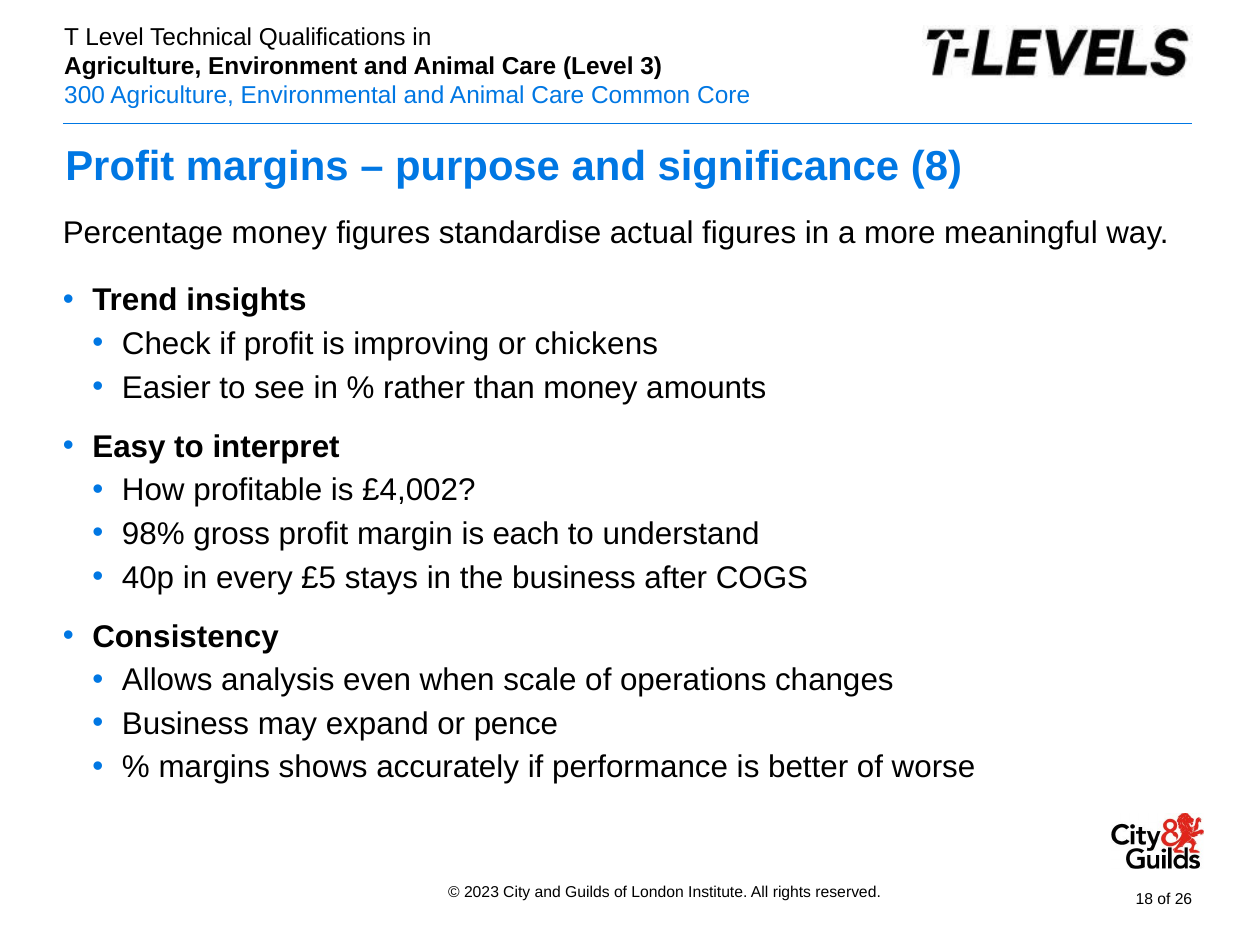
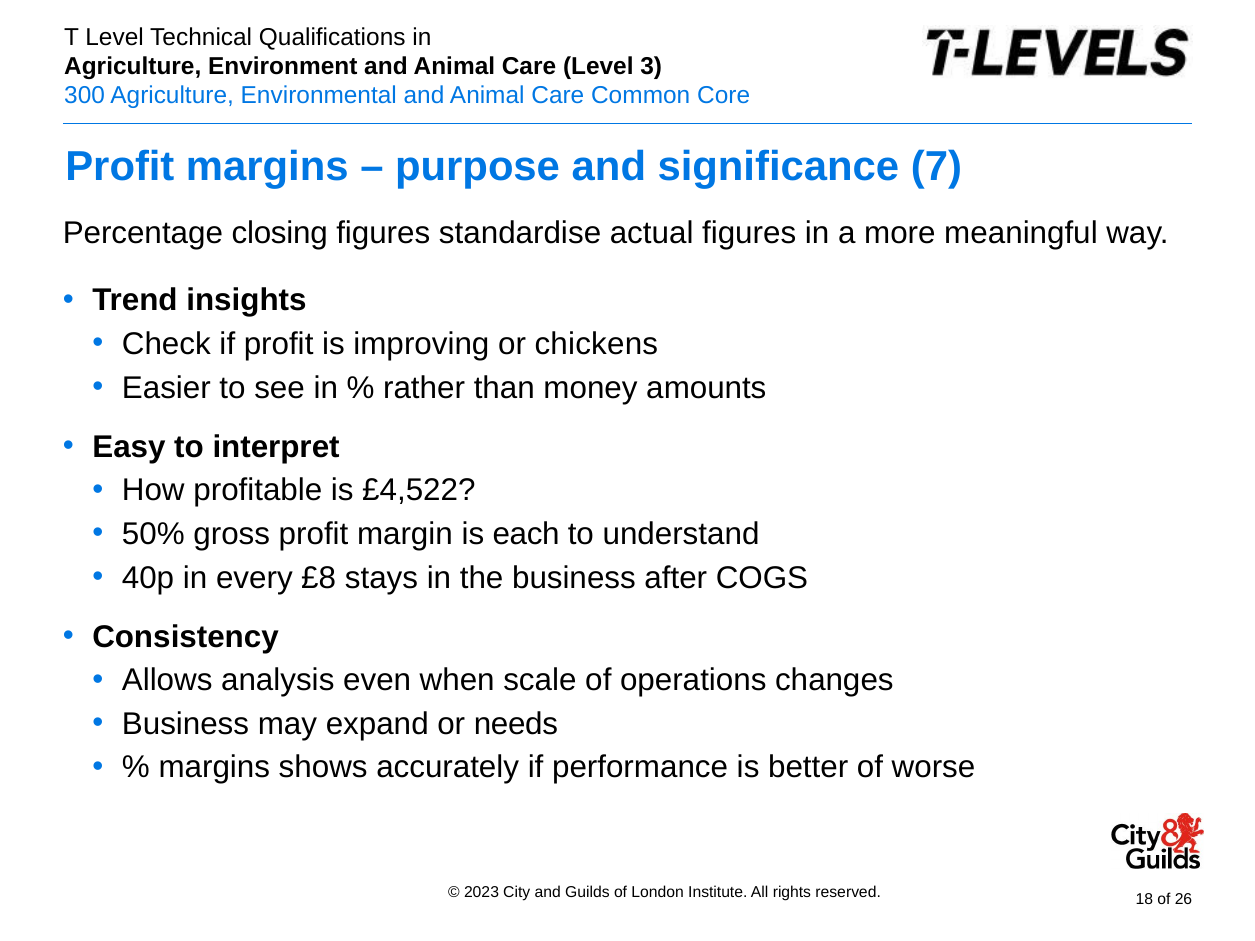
8: 8 -> 7 (936, 166)
Percentage money: money -> closing (280, 233)
£4,002: £4,002 -> £4,522 (419, 491)
98%: 98% -> 50% (153, 534)
£5: £5 -> £8 (319, 578)
pence: pence -> needs (516, 724)
